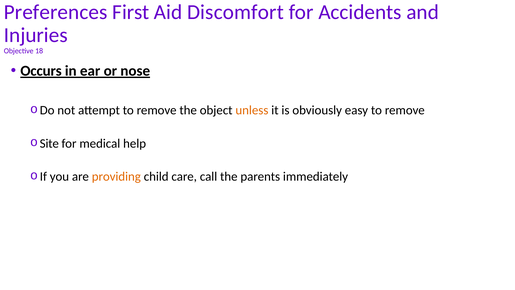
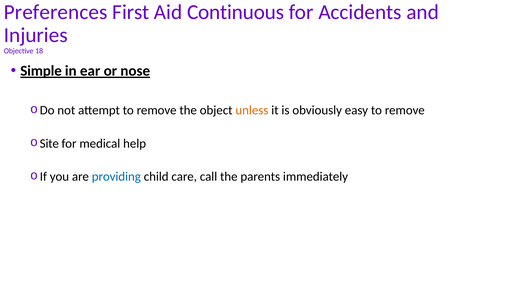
Discomfort: Discomfort -> Continuous (236, 12)
Occurs: Occurs -> Simple (41, 71)
providing colour: orange -> blue (116, 177)
